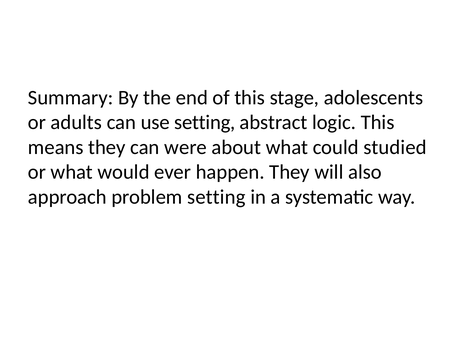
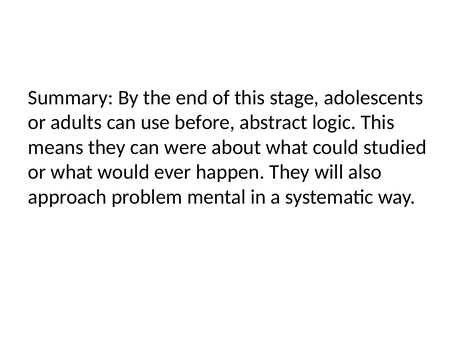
use setting: setting -> before (205, 122)
problem setting: setting -> mental (216, 197)
